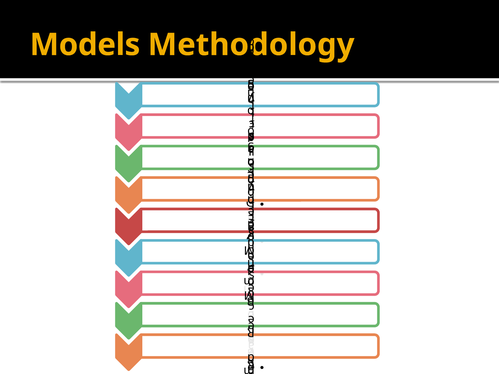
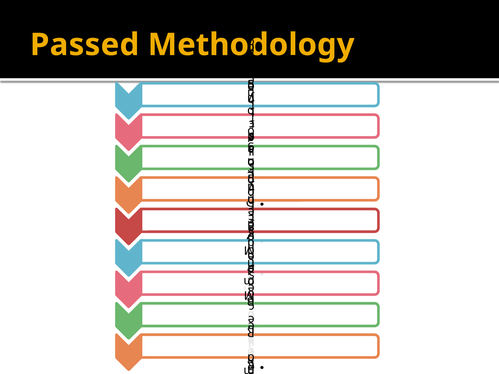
Models: Models -> Passed (85, 45)
